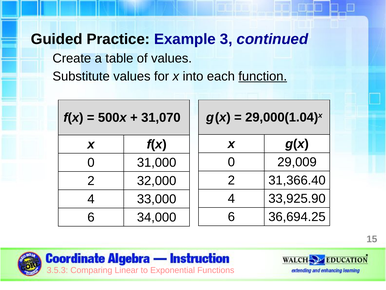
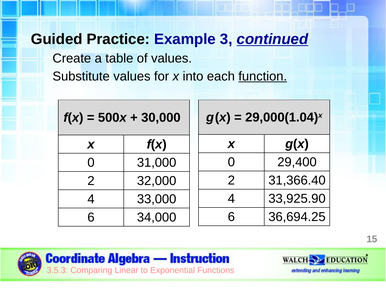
continued underline: none -> present (272, 39)
31,070: 31,070 -> 30,000 (161, 117)
29,009: 29,009 -> 29,400 (297, 162)
